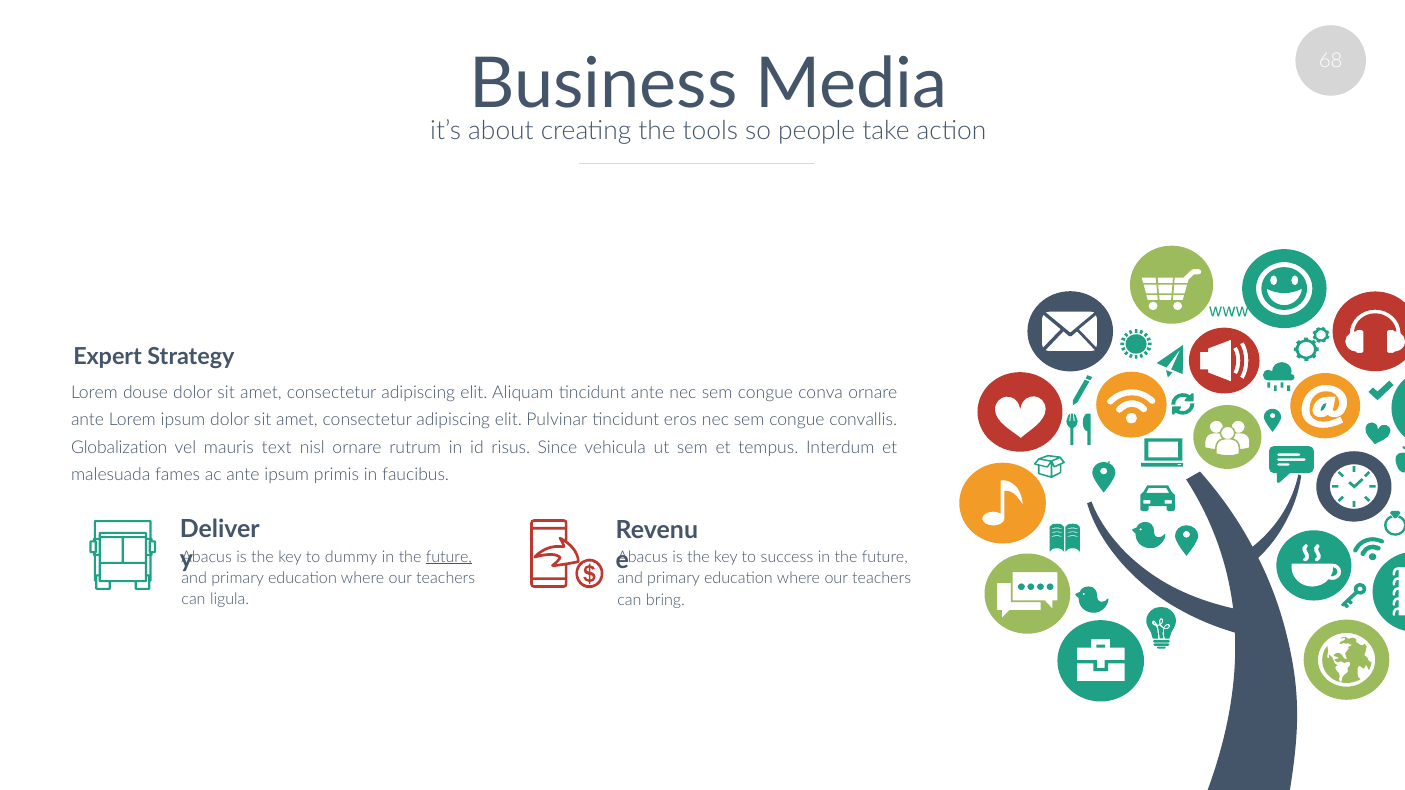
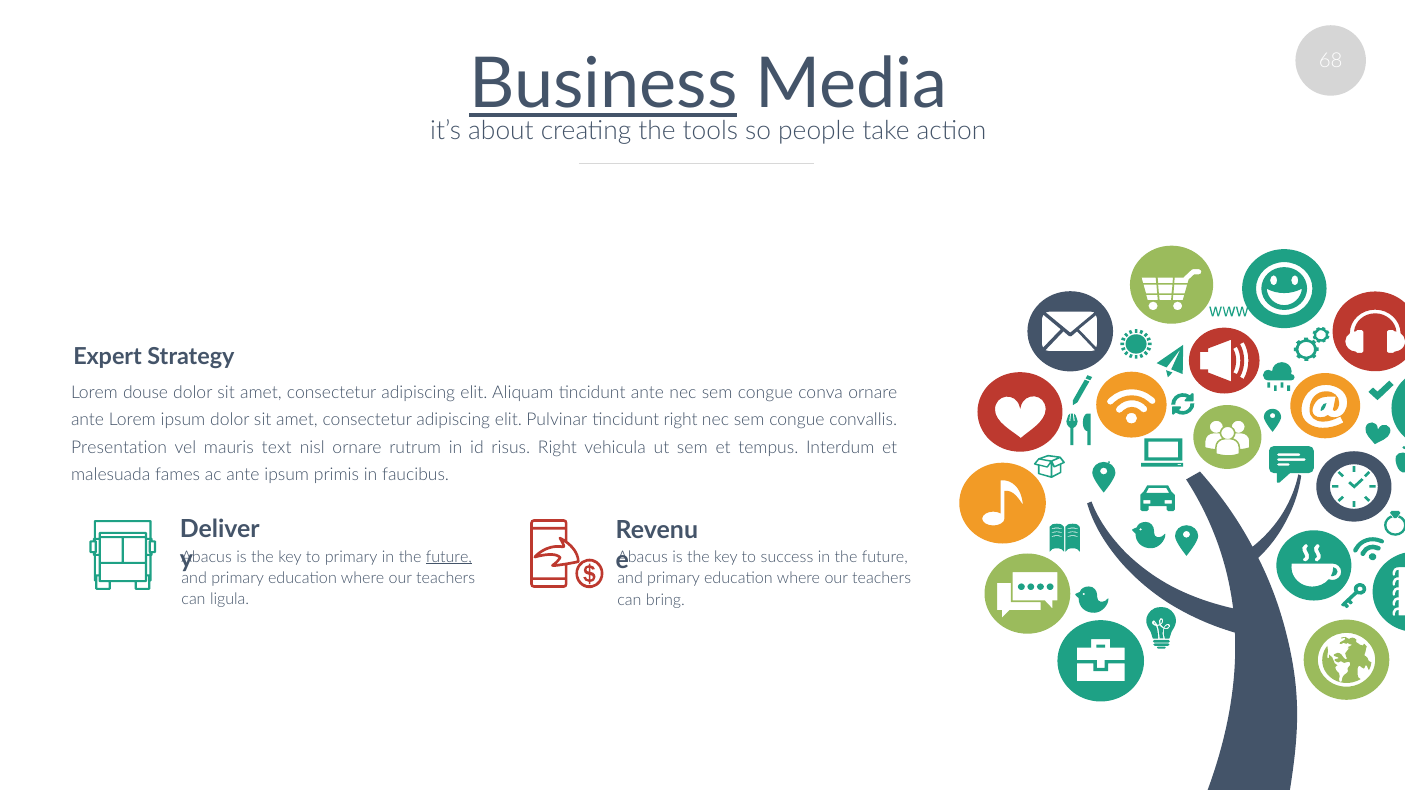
Business underline: none -> present (603, 85)
tincidunt eros: eros -> right (681, 420)
Globalization: Globalization -> Presentation (119, 448)
risus Since: Since -> Right (557, 448)
to dummy: dummy -> primary (351, 557)
